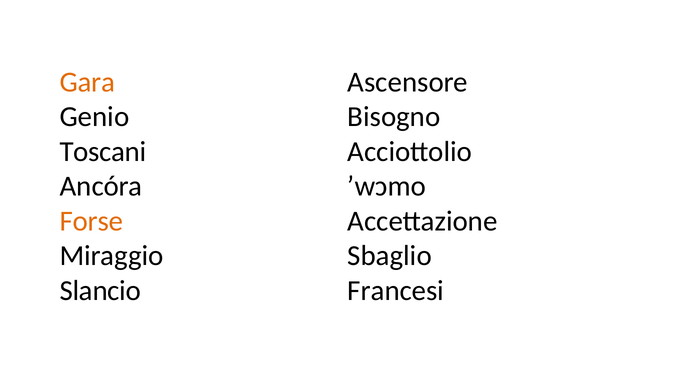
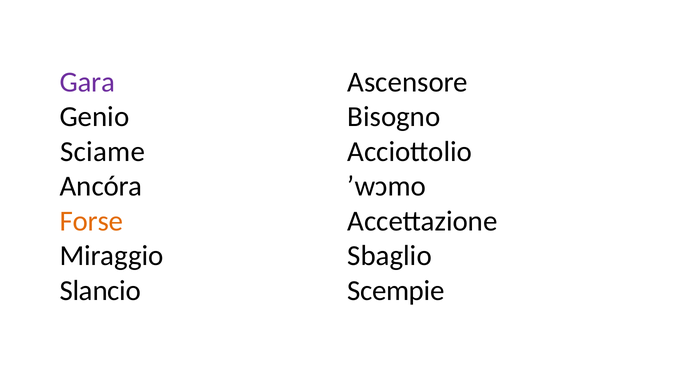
Gara colour: orange -> purple (87, 82)
Toscani: Toscani -> Sciame (103, 152)
Francesi: Francesi -> Scempie (396, 291)
